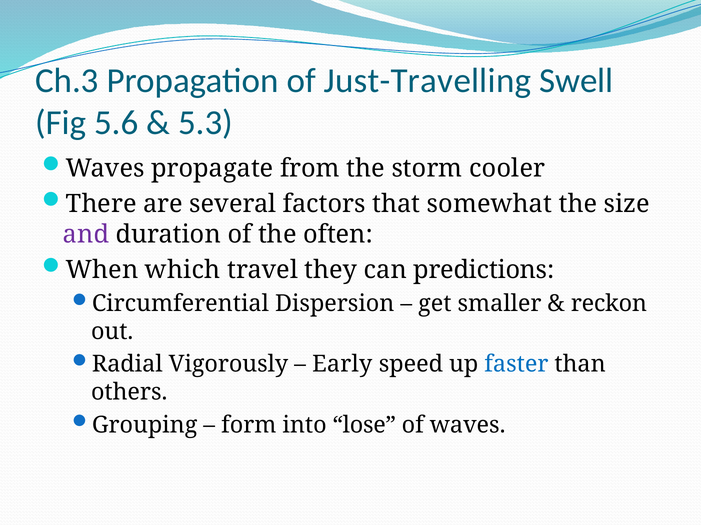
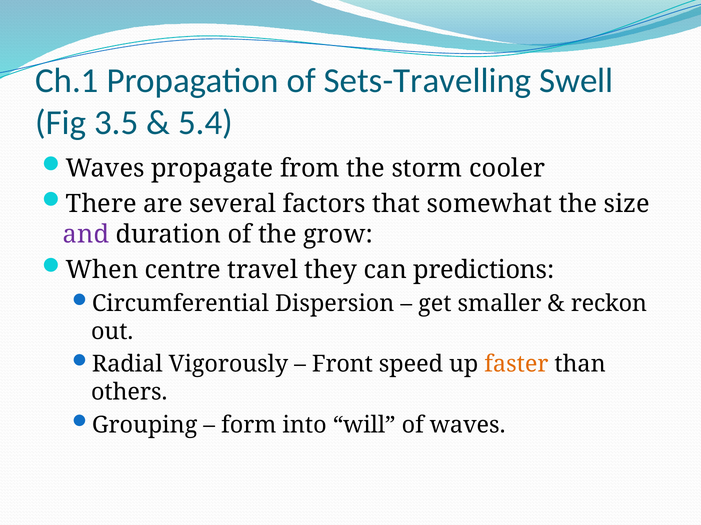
Ch.3: Ch.3 -> Ch.1 (67, 81)
Just-Travelling: Just-Travelling -> Sets-Travelling (428, 81)
5.6: 5.6 -> 3.5 (116, 123)
5.3: 5.3 -> 5.4 (206, 123)
often: often -> grow (338, 235)
which: which -> centre (183, 270)
Early: Early -> Front (342, 365)
faster colour: blue -> orange (516, 365)
lose: lose -> will (364, 425)
